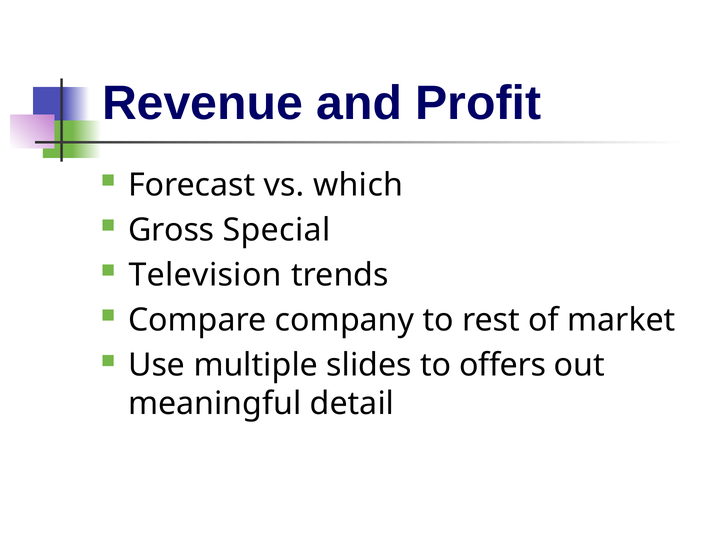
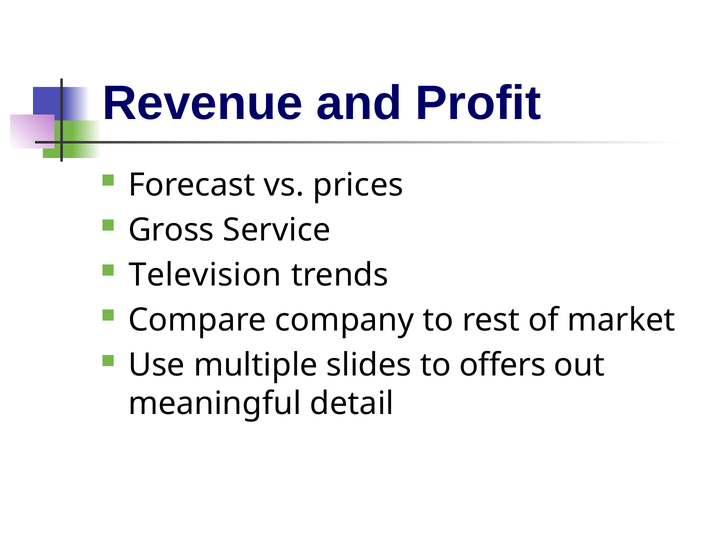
which: which -> prices (358, 185)
Special: Special -> Service (277, 230)
